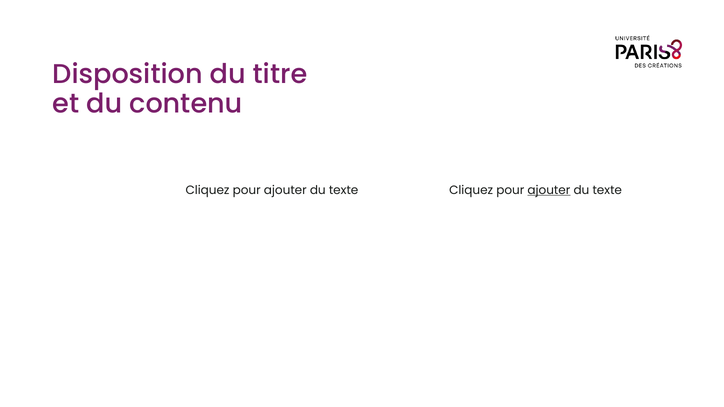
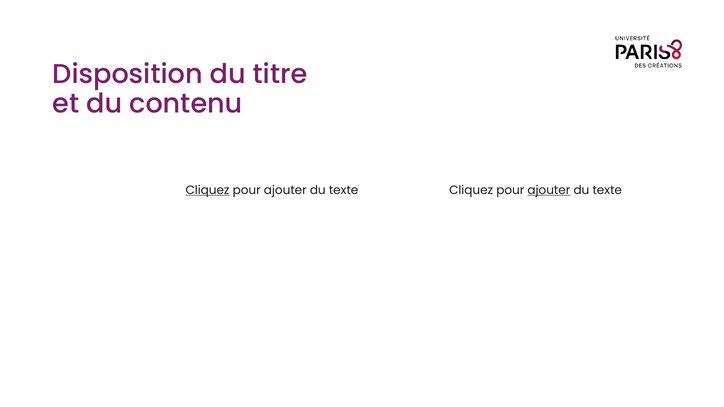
Cliquez underline: none -> present (207, 190)
